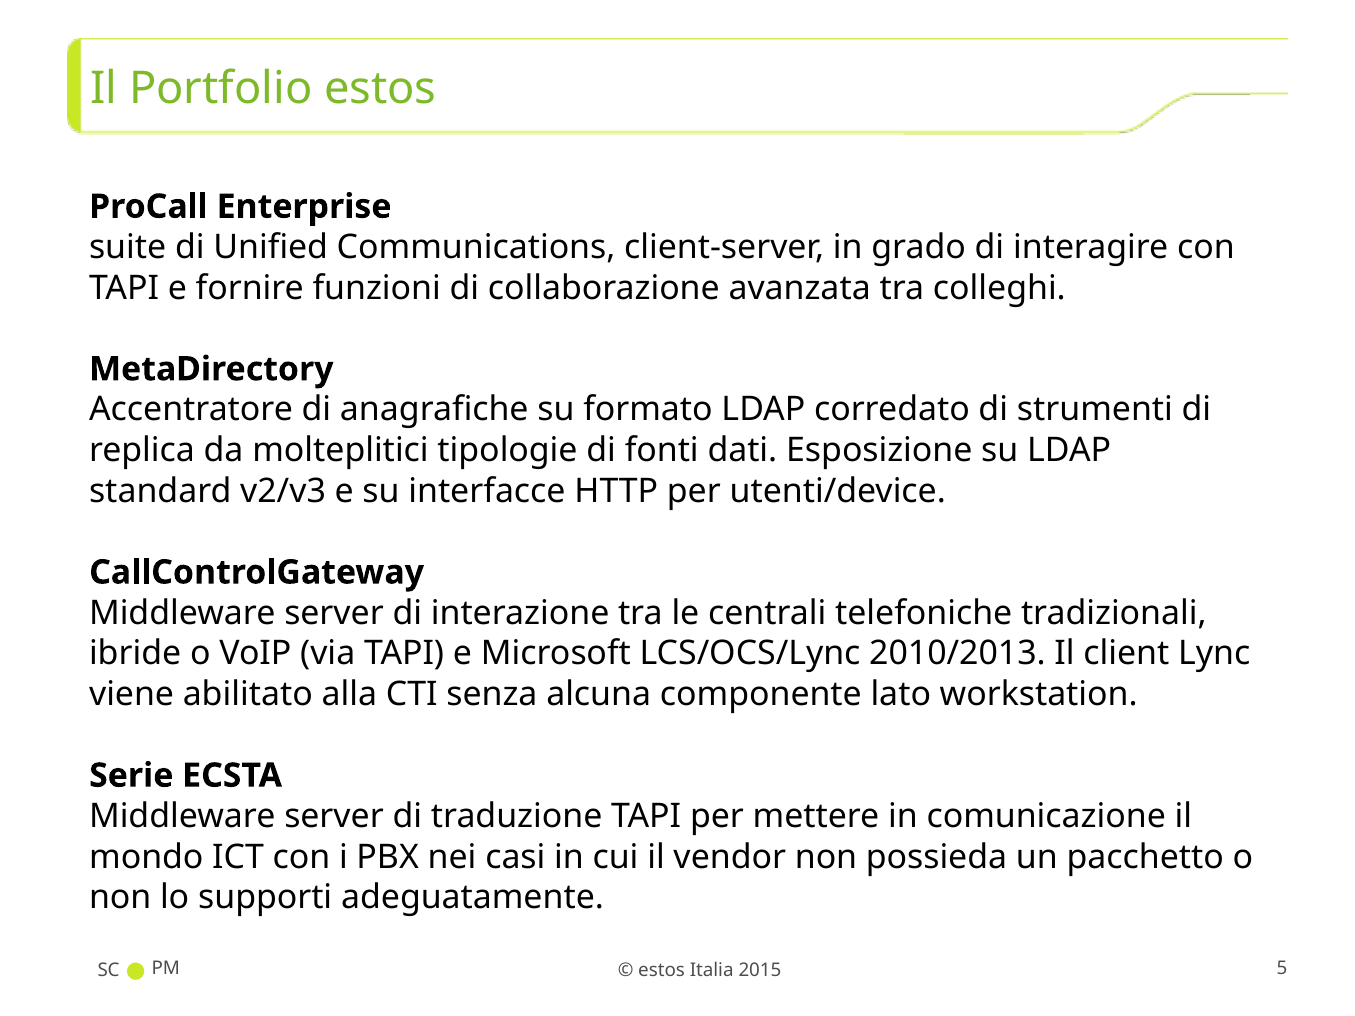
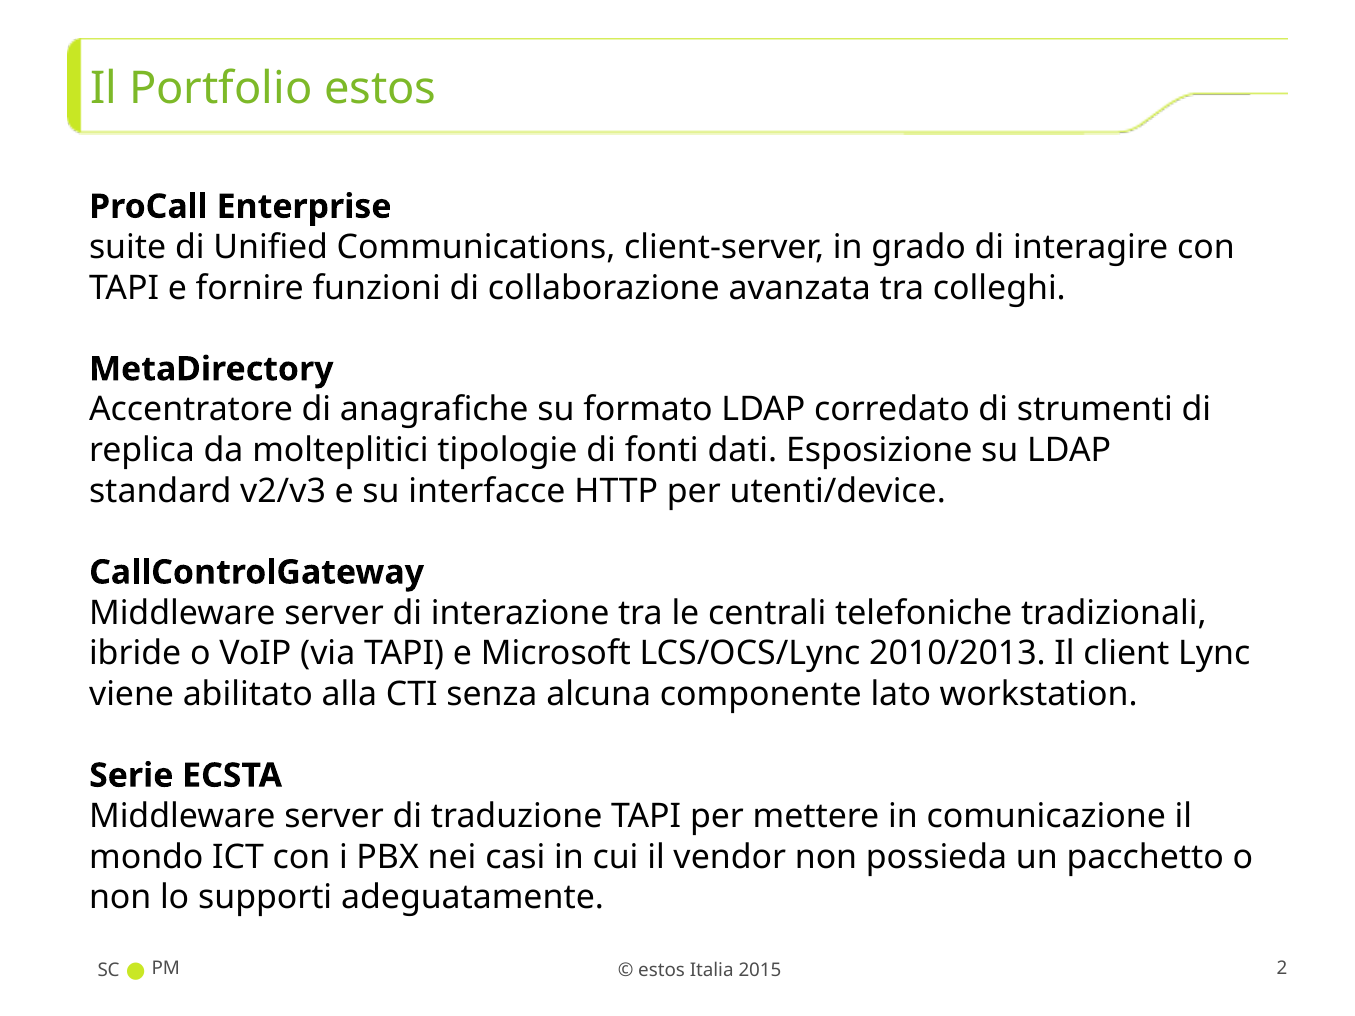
5: 5 -> 2 (1282, 968)
